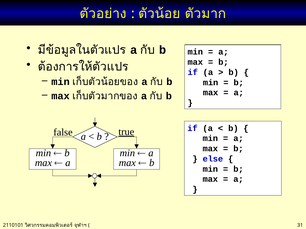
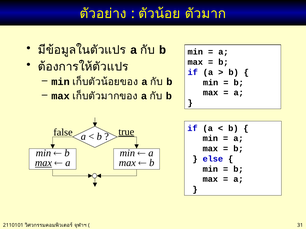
max underline: none -> present (43, 163)
